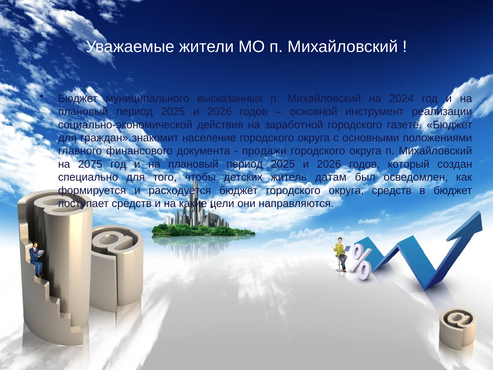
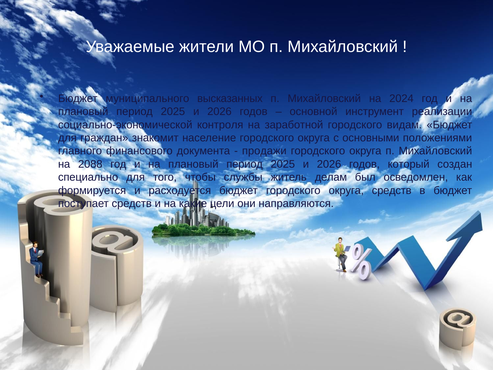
действия: действия -> контроля (220, 125)
газете: газете -> видам (404, 125)
2075: 2075 -> 2088 (90, 164)
детских: детских -> службы (243, 177)
датам: датам -> делам (331, 177)
